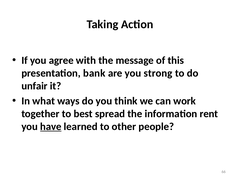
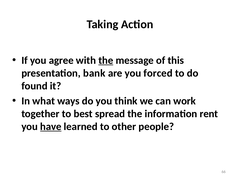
the underline: none -> present (106, 60)
strong: strong -> forced (158, 73)
unfair: unfair -> found (34, 86)
